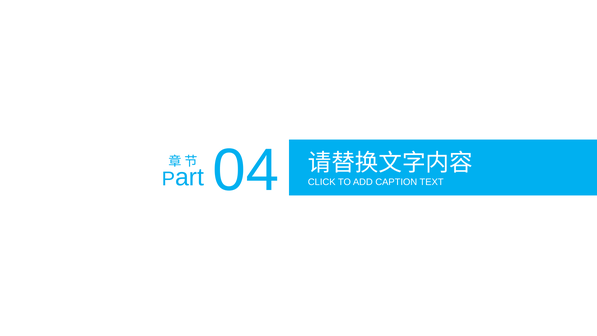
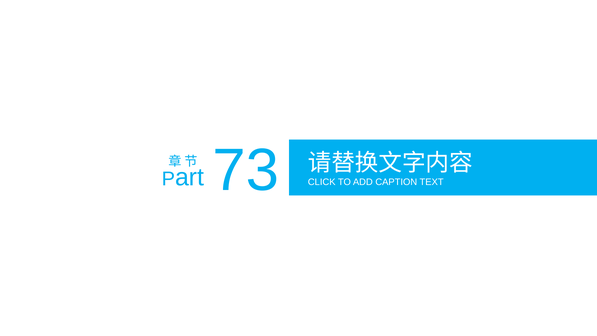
04: 04 -> 73 (246, 170)
